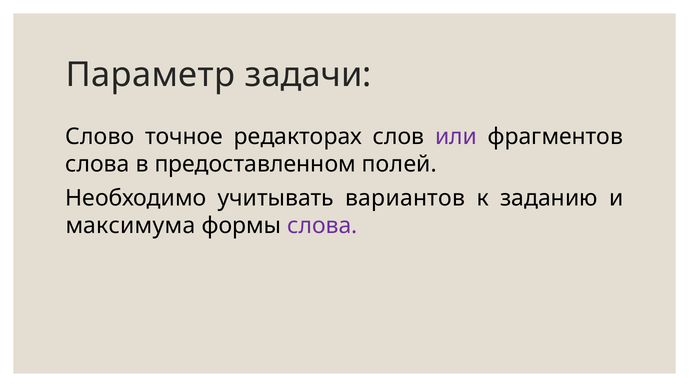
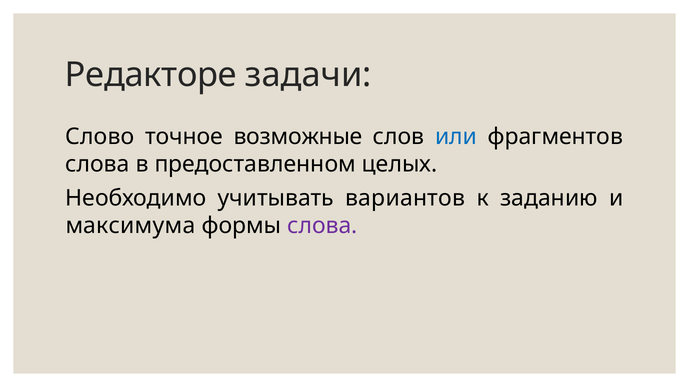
Параметр: Параметр -> Редакторе (151, 75)
редакторах: редакторах -> возможные (298, 137)
или colour: purple -> blue (456, 137)
полей: полей -> целых (400, 164)
